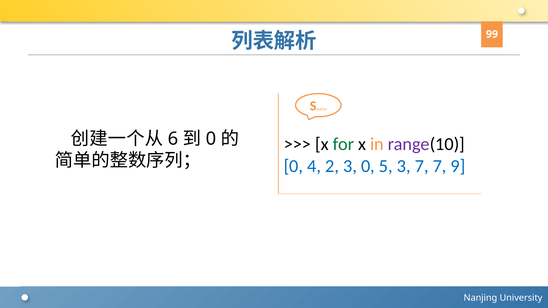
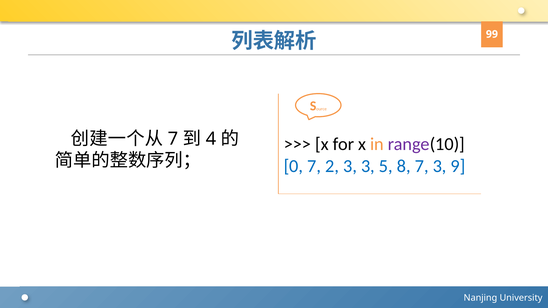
6: 6 -> 7 (173, 139)
0: 0 -> 4 (211, 139)
for colour: green -> black (343, 144)
0 4: 4 -> 7 (314, 166)
3 0: 0 -> 3 (368, 166)
5 3: 3 -> 8 (404, 166)
7 7: 7 -> 3 (440, 166)
